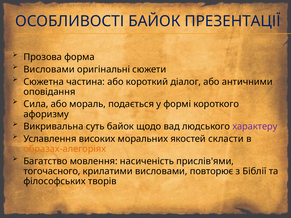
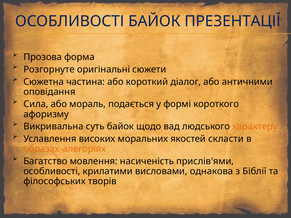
Висловами: Висловами -> Розгорнуте (49, 69)
характеру colour: purple -> orange (255, 127)
тогочасного: тогочасного -> особливості (52, 171)
повторює: повторює -> однакова (211, 171)
